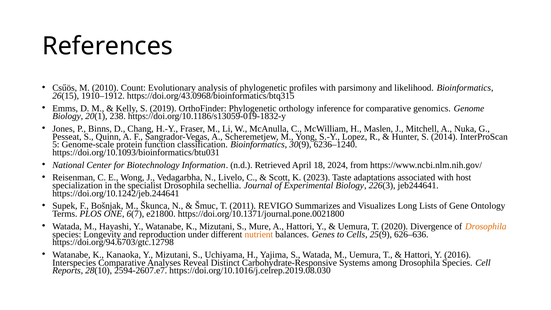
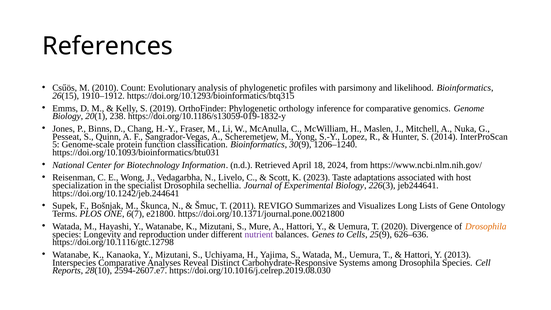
https://doi.org/43.0968/bioinformatics/btq315: https://doi.org/43.0968/bioinformatics/btq315 -> https://doi.org/10.1293/bioinformatics/btq315 (211, 96)
6236–1240: 6236–1240 -> 1206–1240 (335, 145)
nutrient colour: orange -> purple (259, 234)
https://doi.org/94.6703/gtc.12798: https://doi.org/94.6703/gtc.12798 -> https://doi.org/10.1116/gtc.12798 (113, 242)
2016: 2016 -> 2013 (458, 255)
